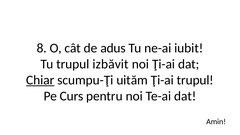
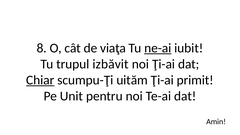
adus: adus -> viaţa (113, 48)
ne-ai underline: none -> present (158, 48)
Ţi-ai trupul: trupul -> primit (195, 80)
Curs: Curs -> Unit (71, 96)
